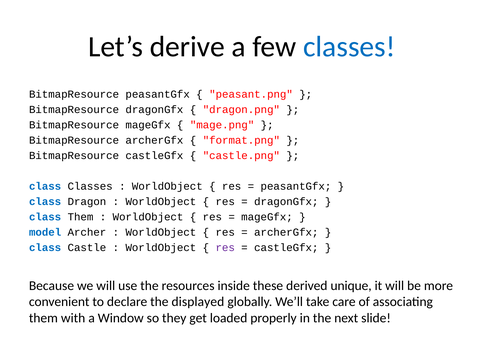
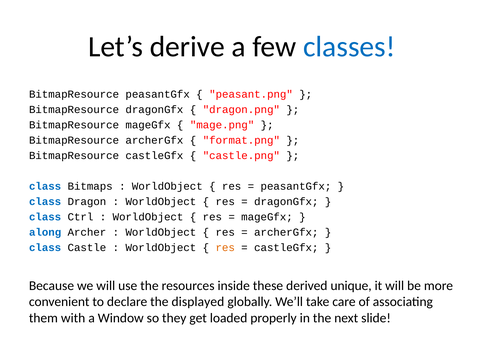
class Classes: Classes -> Bitmaps (90, 186)
class Them: Them -> Ctrl (80, 217)
model: model -> along (45, 232)
res colour: purple -> orange (225, 248)
